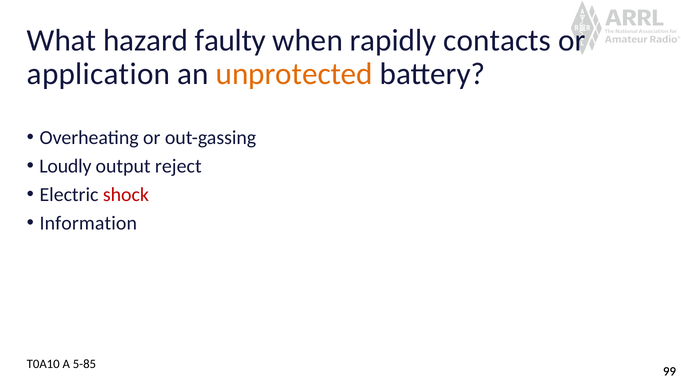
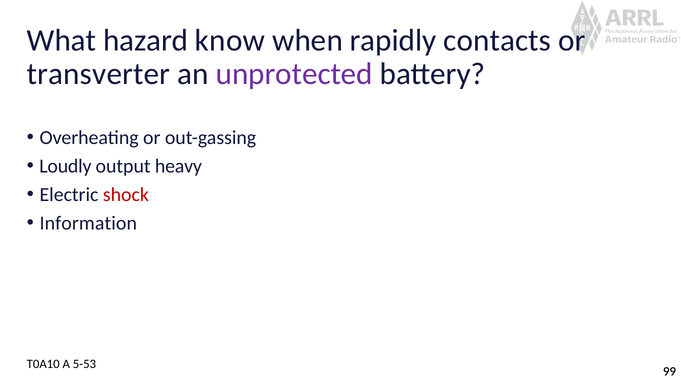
faulty: faulty -> know (230, 40)
application: application -> transverter (99, 74)
unprotected colour: orange -> purple (294, 74)
reject: reject -> heavy (178, 166)
5-85: 5-85 -> 5-53 (84, 364)
